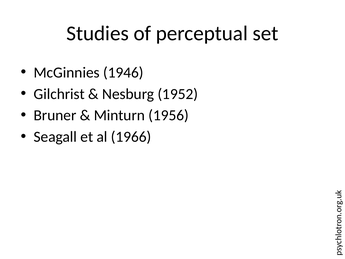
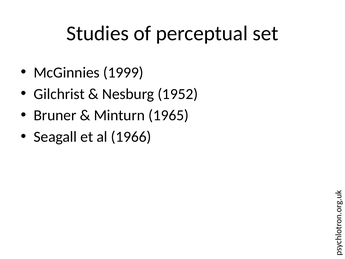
1946: 1946 -> 1999 (123, 72)
1956: 1956 -> 1965 (169, 115)
